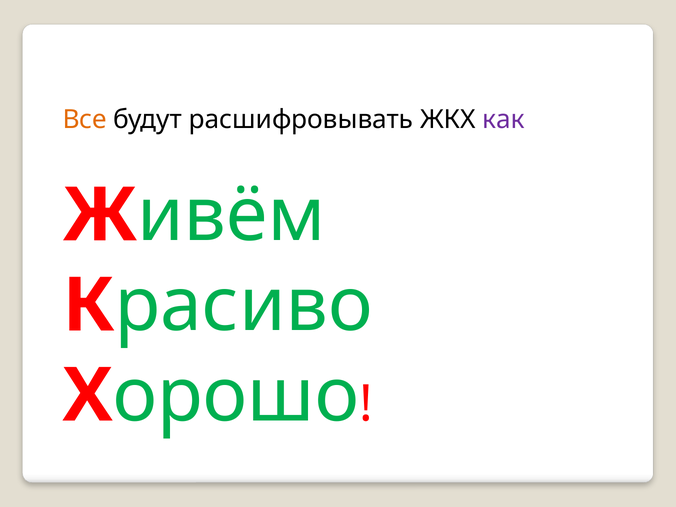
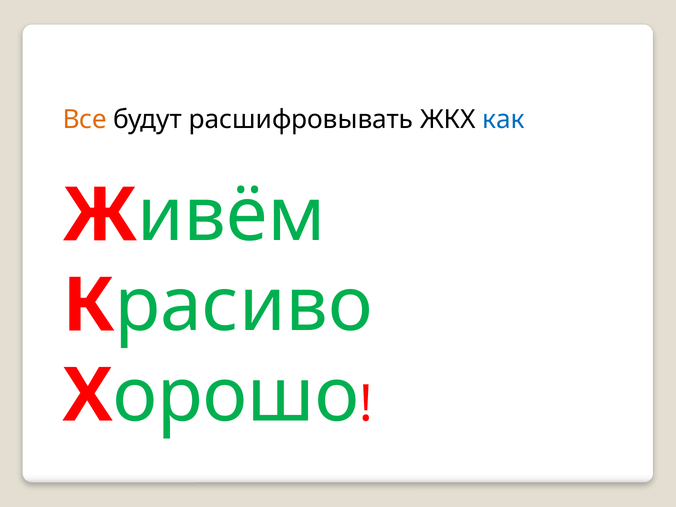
как colour: purple -> blue (504, 120)
